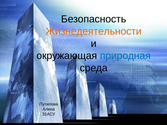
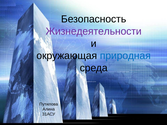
Жизнедеятельности colour: orange -> purple (94, 31)
